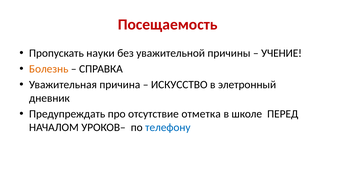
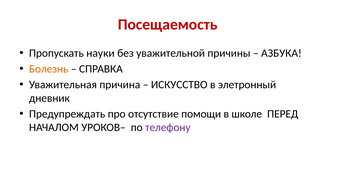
УЧЕНИЕ: УЧЕНИЕ -> АЗБУКА (281, 53)
отметка: отметка -> помощи (201, 114)
телефону colour: blue -> purple (168, 128)
